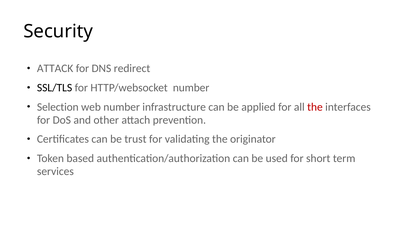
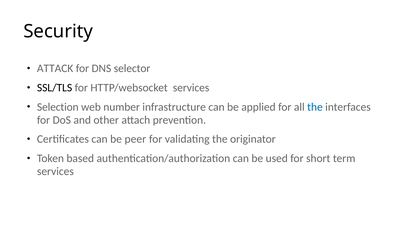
redirect: redirect -> selector (132, 68)
HTTP/websocket number: number -> services (191, 88)
the colour: red -> blue (315, 107)
trust: trust -> peer (135, 139)
